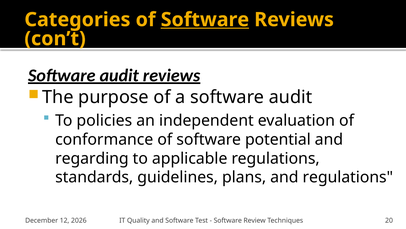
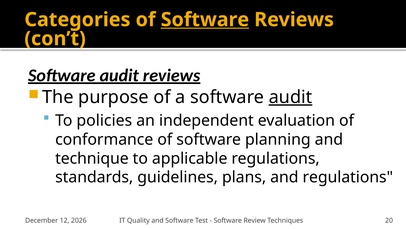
audit underline: none -> present (291, 97)
potential: potential -> planning (278, 139)
regarding: regarding -> technique (92, 158)
